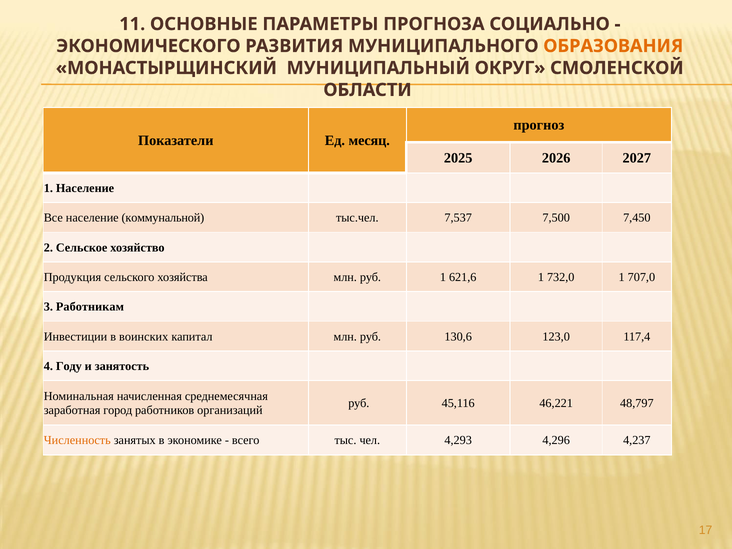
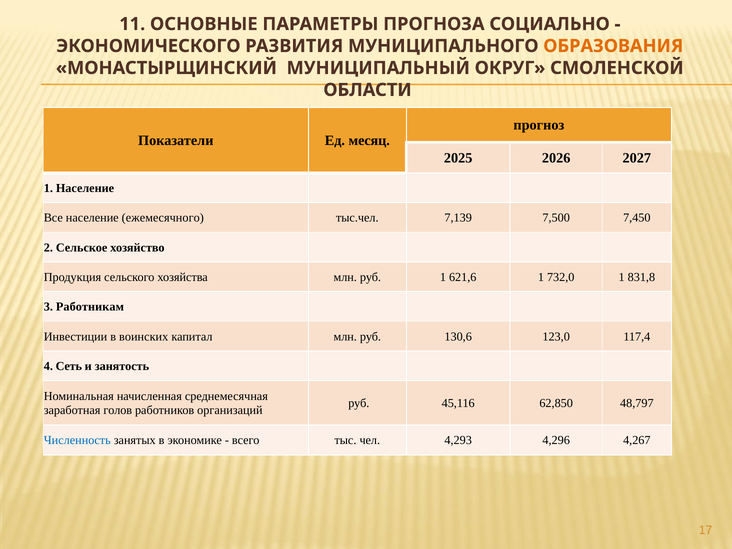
коммунальной: коммунальной -> ежемесячного (163, 218)
7,537: 7,537 -> 7,139 (458, 218)
707,0: 707,0 -> 831,8 (641, 277)
Году: Году -> Сеть (69, 366)
46,221: 46,221 -> 62,850 (556, 403)
город: город -> голов (118, 410)
Численность colour: orange -> blue (77, 440)
4,237: 4,237 -> 4,267 (637, 440)
